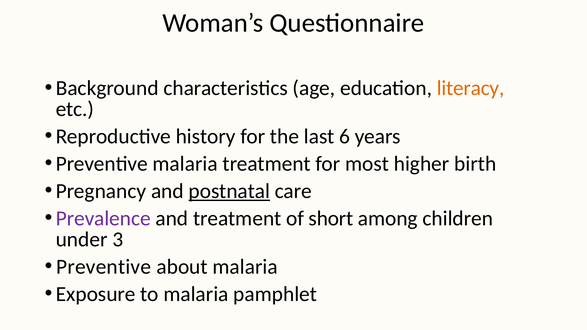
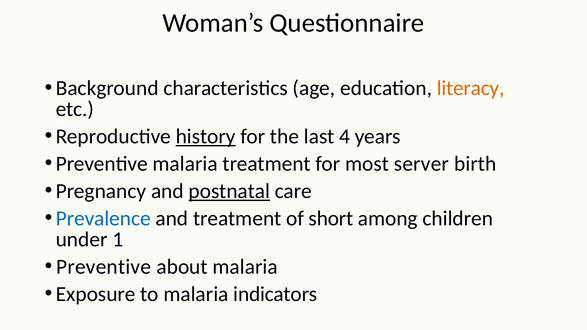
history underline: none -> present (206, 137)
6: 6 -> 4 (345, 137)
higher: higher -> server (421, 164)
Prevalence colour: purple -> blue (103, 219)
3: 3 -> 1 (118, 239)
pamphlet: pamphlet -> indicators (275, 294)
